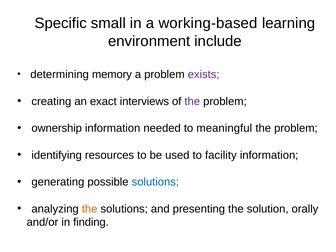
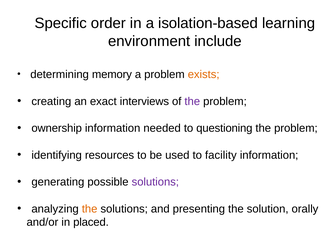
small: small -> order (108, 23)
working-based: working-based -> isolation-based (208, 23)
exists colour: purple -> orange (204, 74)
meaningful: meaningful -> questioning (224, 128)
solutions colour: blue -> purple (155, 182)
finding: finding -> placed (91, 222)
